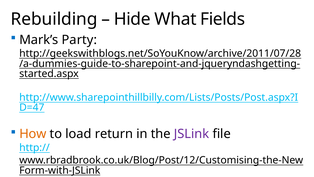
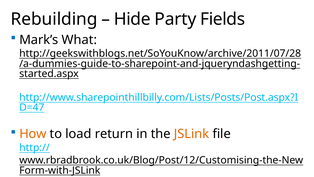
What: What -> Party (175, 19)
Party: Party -> What (79, 40)
JSLink colour: purple -> orange (192, 134)
